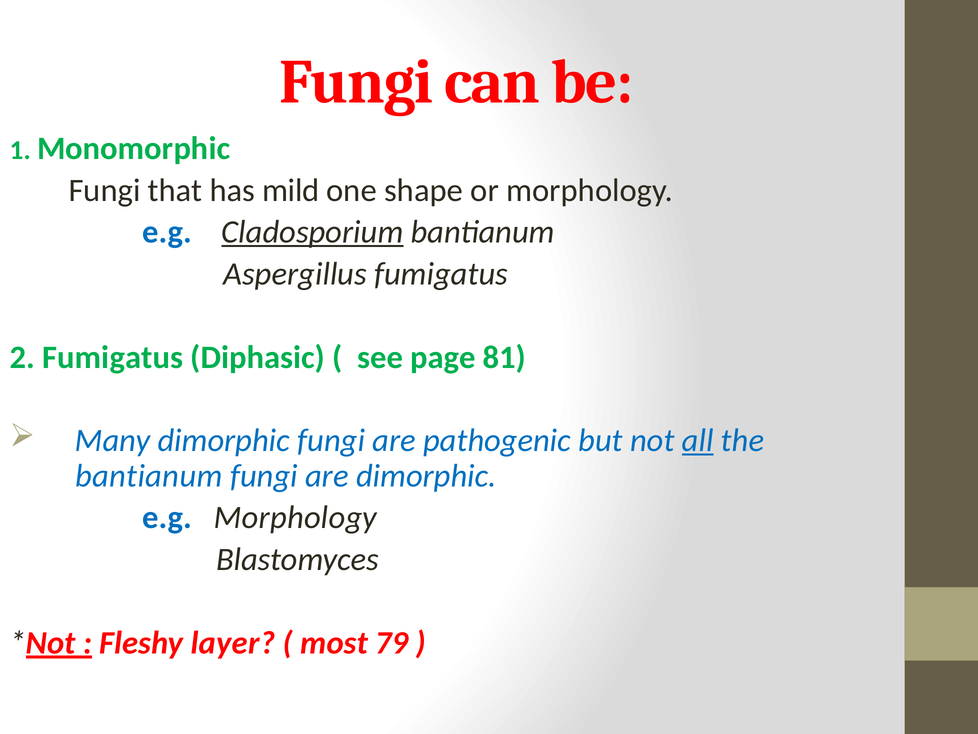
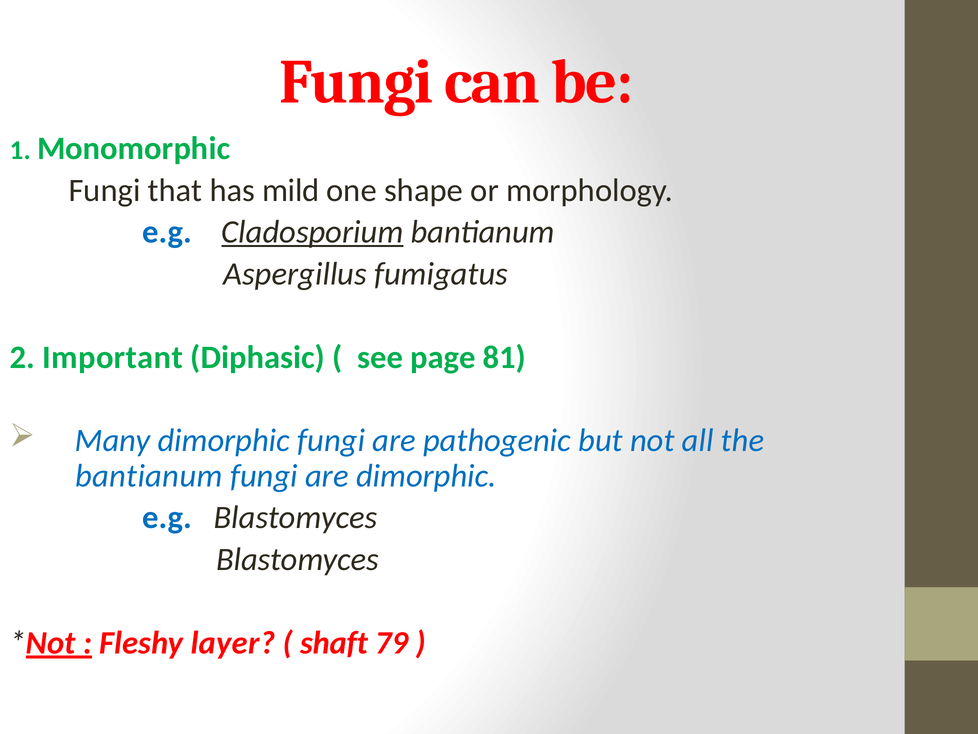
2 Fumigatus: Fumigatus -> Important (113, 357)
all underline: present -> none (698, 440)
e.g Morphology: Morphology -> Blastomyces (296, 517)
most: most -> shaft (334, 642)
